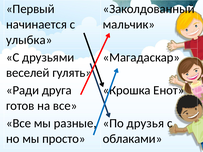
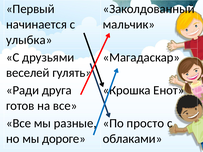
друзья: друзья -> просто (145, 123)
просто: просто -> дороге (64, 139)
